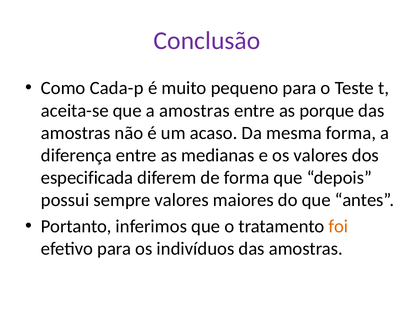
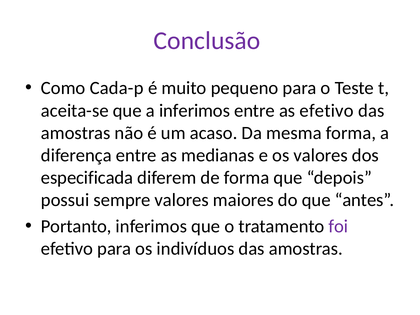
a amostras: amostras -> inferimos (195, 111)
as porque: porque -> efetivo (327, 111)
foi colour: orange -> purple (338, 226)
